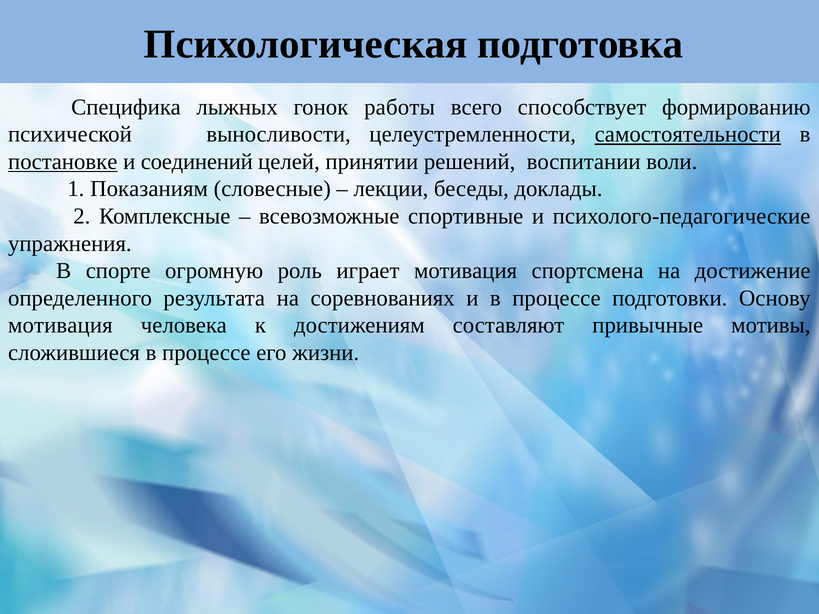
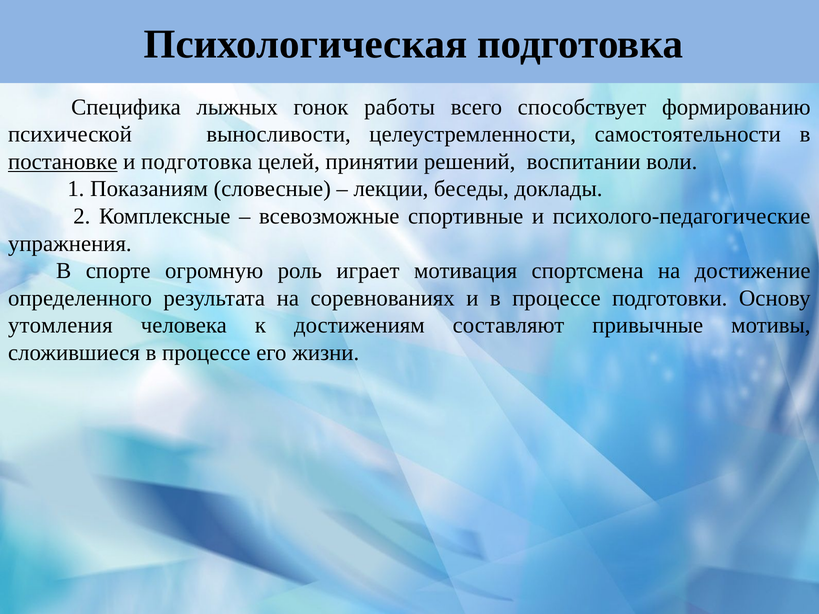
самостоятельности underline: present -> none (688, 134)
и соединений: соединений -> подготовка (197, 162)
мотивация: мотивация -> утомления (60, 326)
